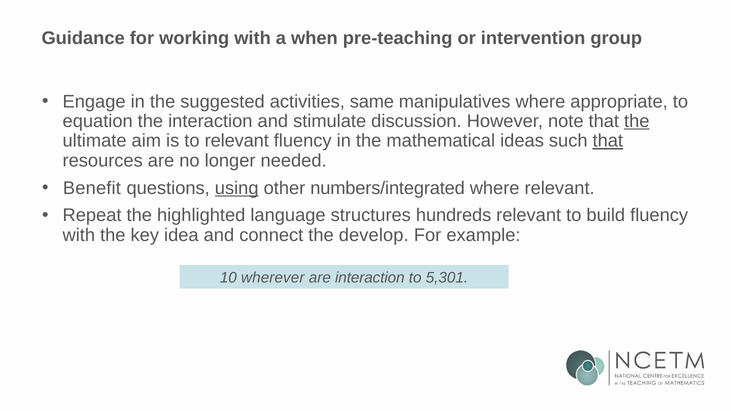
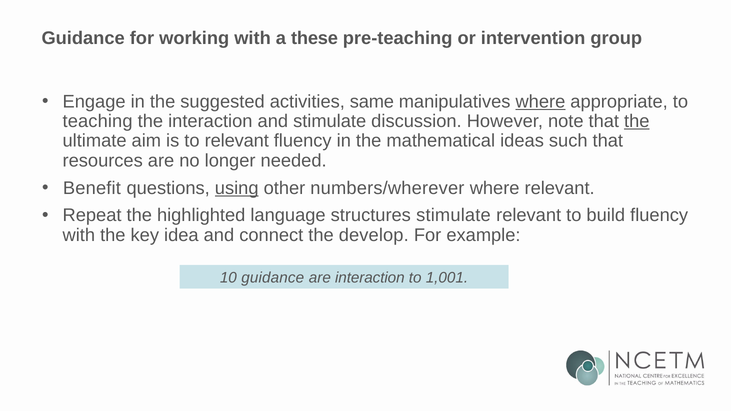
when: when -> these (315, 38)
where underline: none -> present (540, 102)
equation: equation -> teaching (98, 121)
that underline: present -> none (608, 141)
numbers/integrated: numbers/integrated -> numbers/wherever (387, 188)
structures hundreds: hundreds -> stimulate (453, 215)
10 wherever: wherever -> guidance (273, 278)
5,301: 5,301 -> 1,001 (447, 278)
